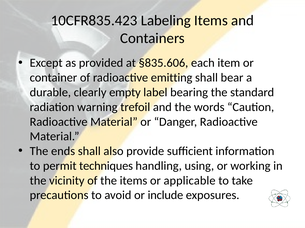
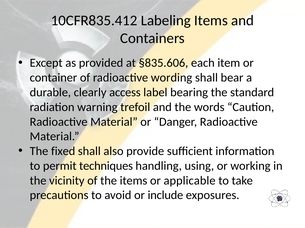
10CFR835.423: 10CFR835.423 -> 10CFR835.412 (94, 21)
emitting: emitting -> wording (172, 78)
empty: empty -> access (125, 93)
ends: ends -> fixed (63, 152)
